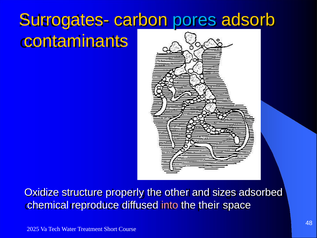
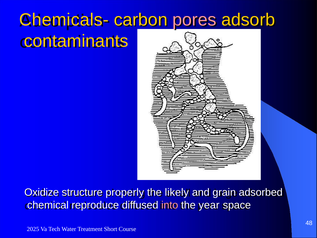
Surrogates-: Surrogates- -> Chemicals- (64, 20)
pores colour: light blue -> pink (194, 20)
other: other -> likely (177, 192)
sizes: sizes -> grain (224, 192)
their: their -> year (209, 205)
